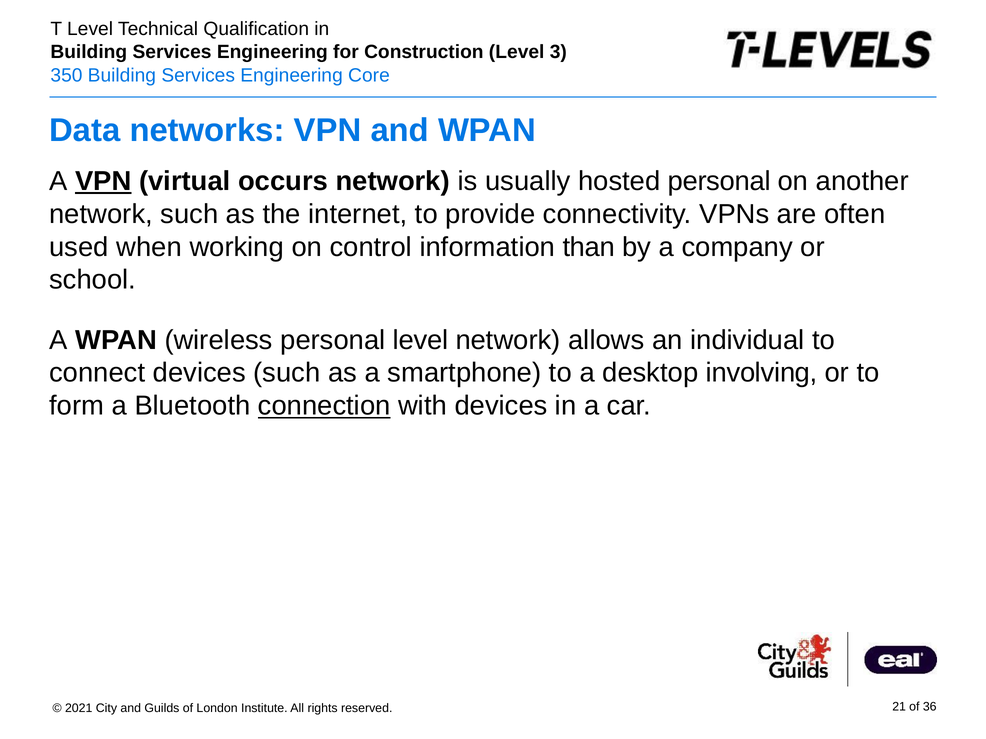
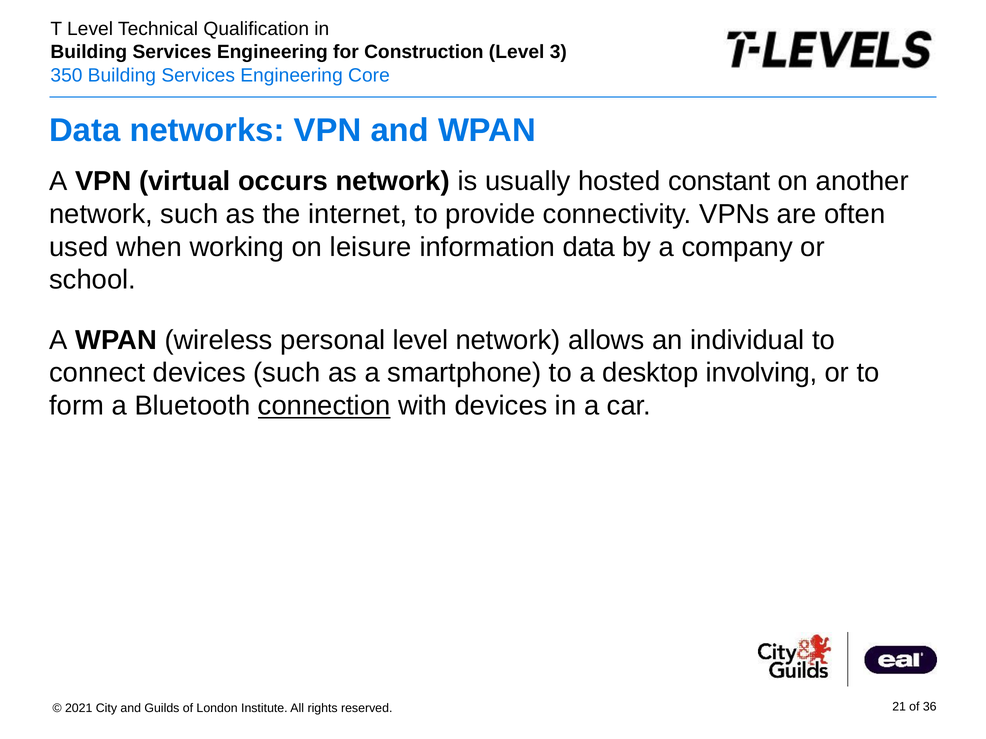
VPN underline: present -> none (103, 181)
hosted personal: personal -> constant (719, 181)
control: control -> leisure (371, 247)
information than: than -> data (589, 247)
